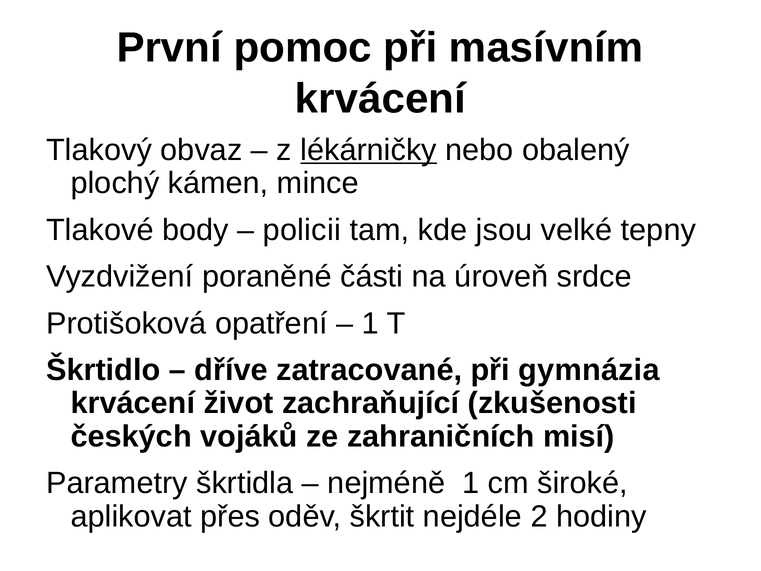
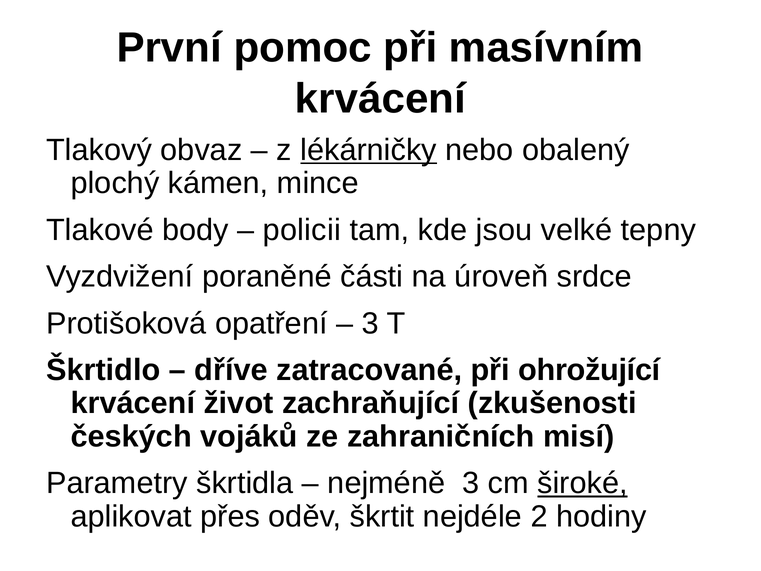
1: 1 -> 3 (370, 323)
gymnázia: gymnázia -> ohrožující (589, 370)
nejméně 1: 1 -> 3 (471, 483)
široké underline: none -> present (582, 483)
